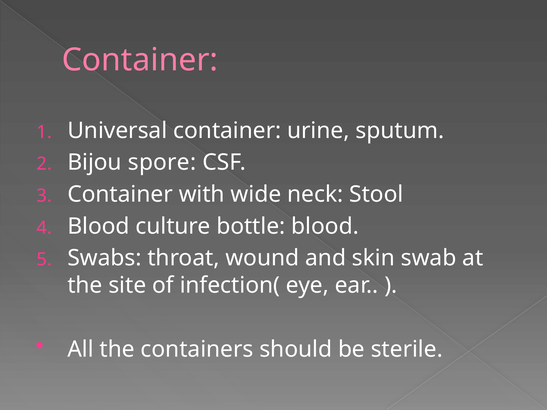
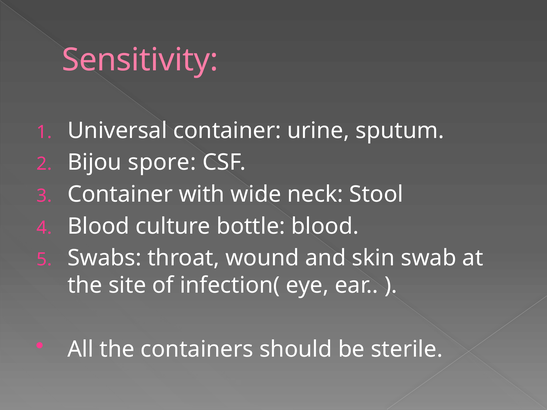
Container: Container -> Sensitivity (140, 60)
